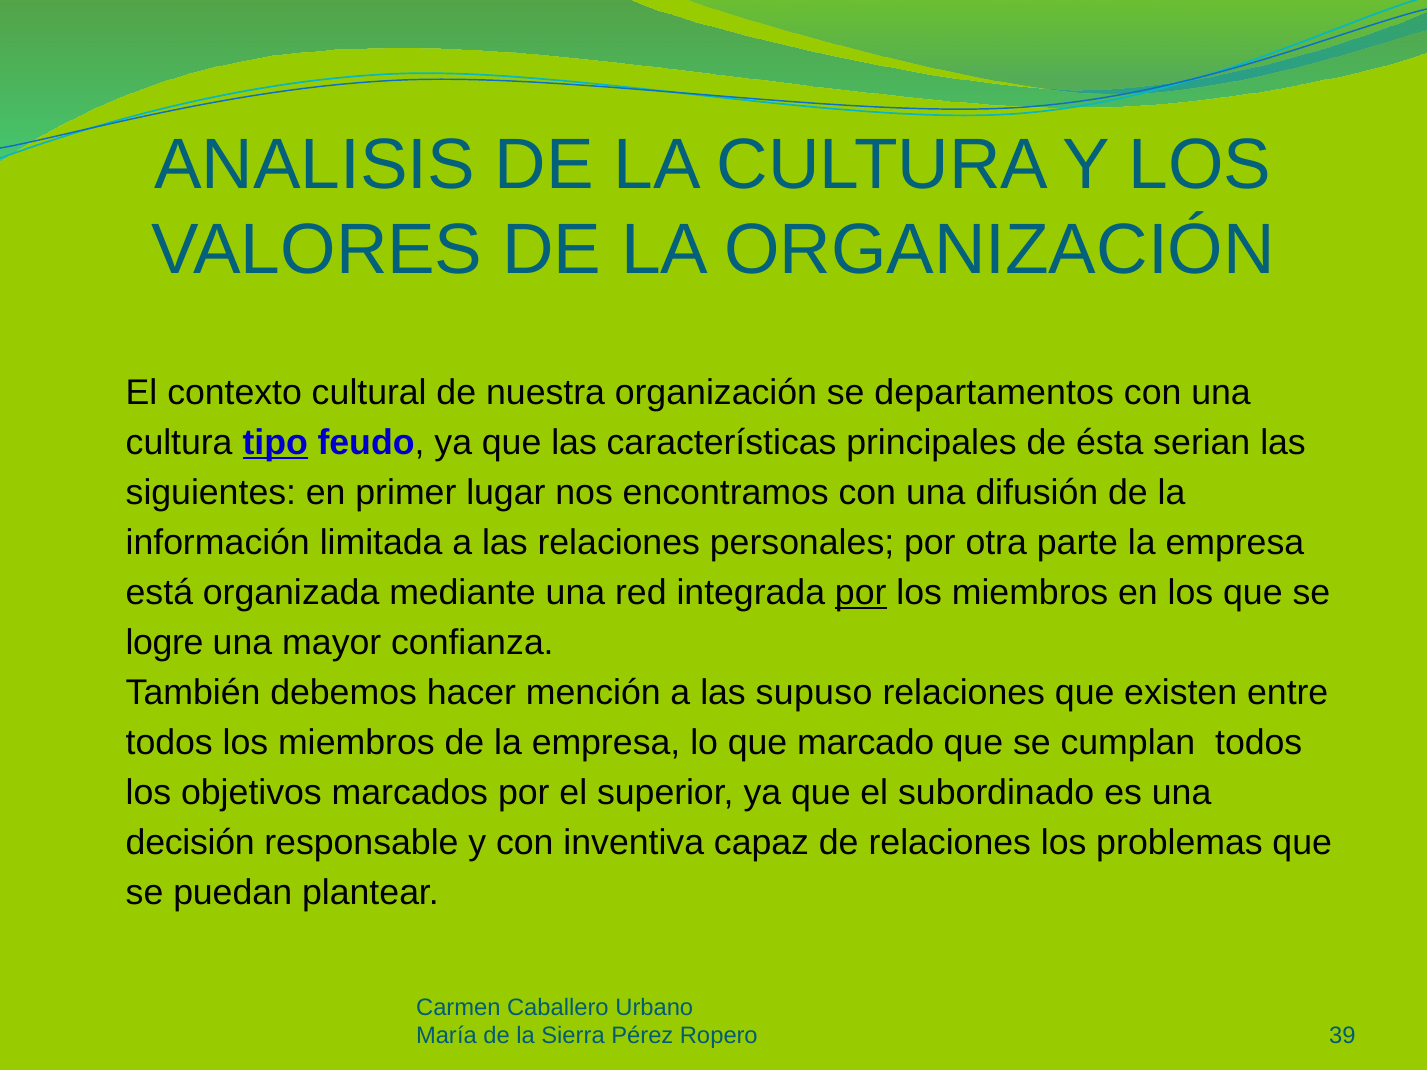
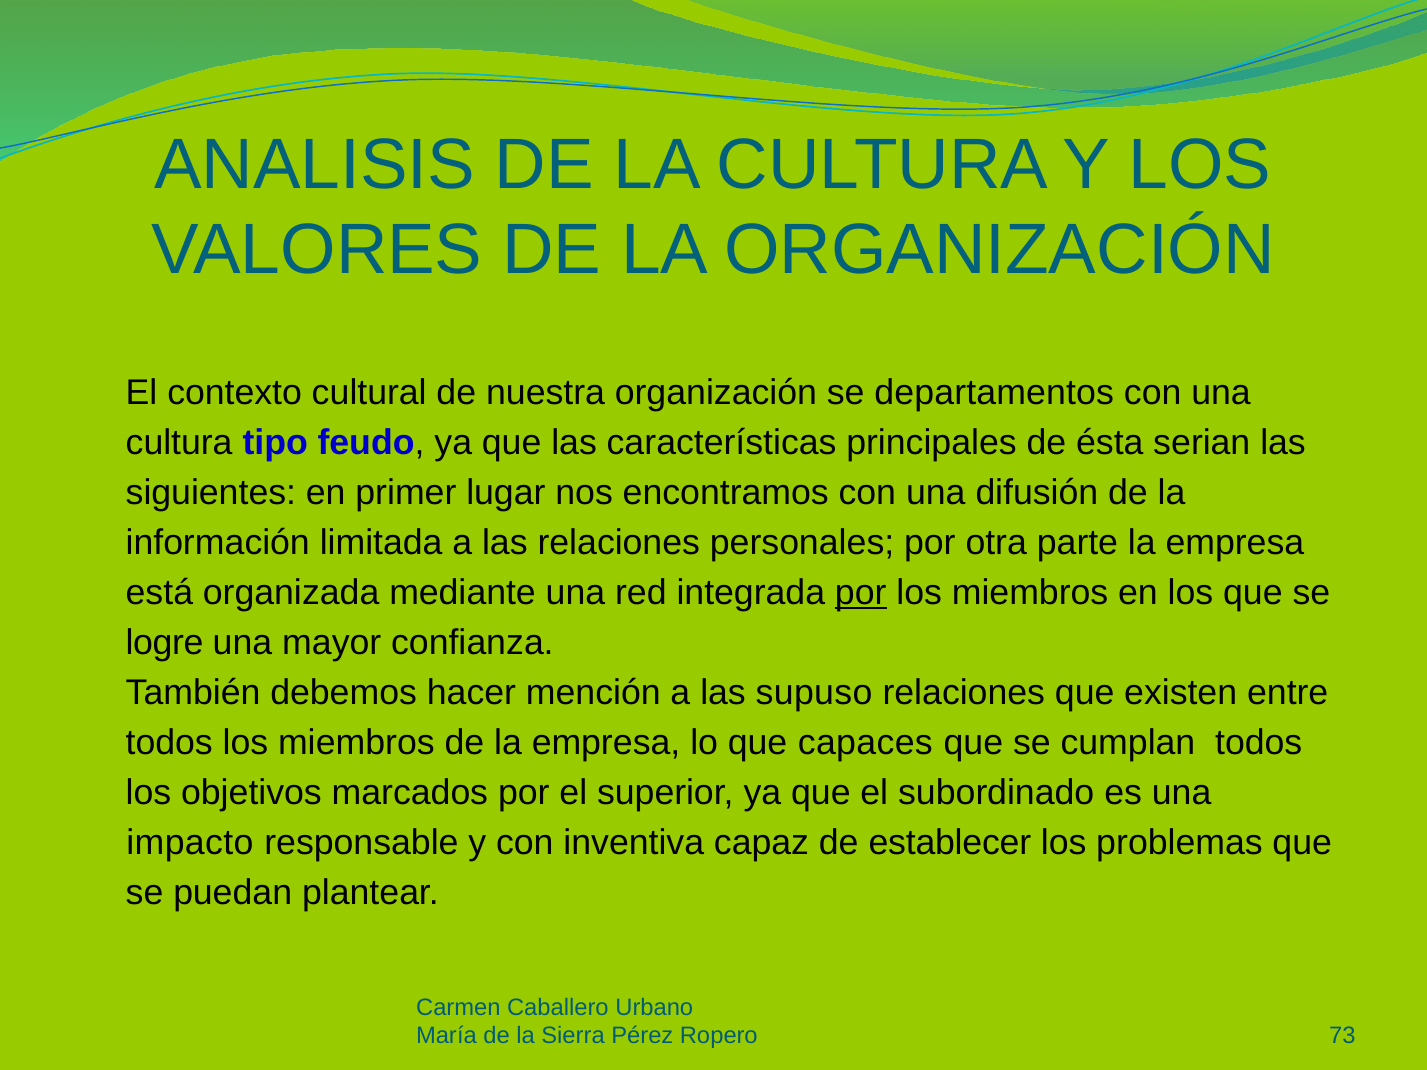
tipo underline: present -> none (275, 443)
marcado: marcado -> capaces (865, 743)
decisión: decisión -> impacto (190, 843)
de relaciones: relaciones -> establecer (950, 843)
39: 39 -> 73 (1342, 1036)
